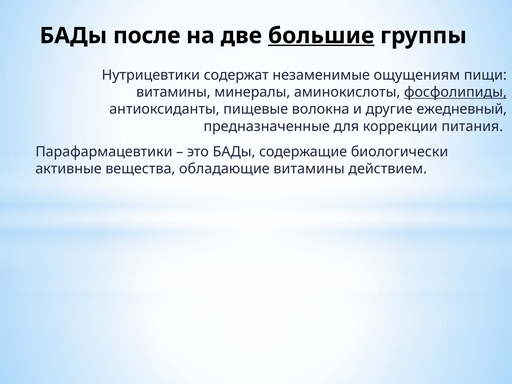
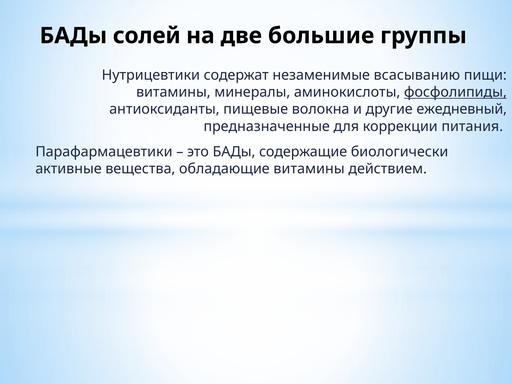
после: после -> солей (147, 36)
большие underline: present -> none (321, 36)
ощущениям: ощущениям -> всасыванию (417, 75)
